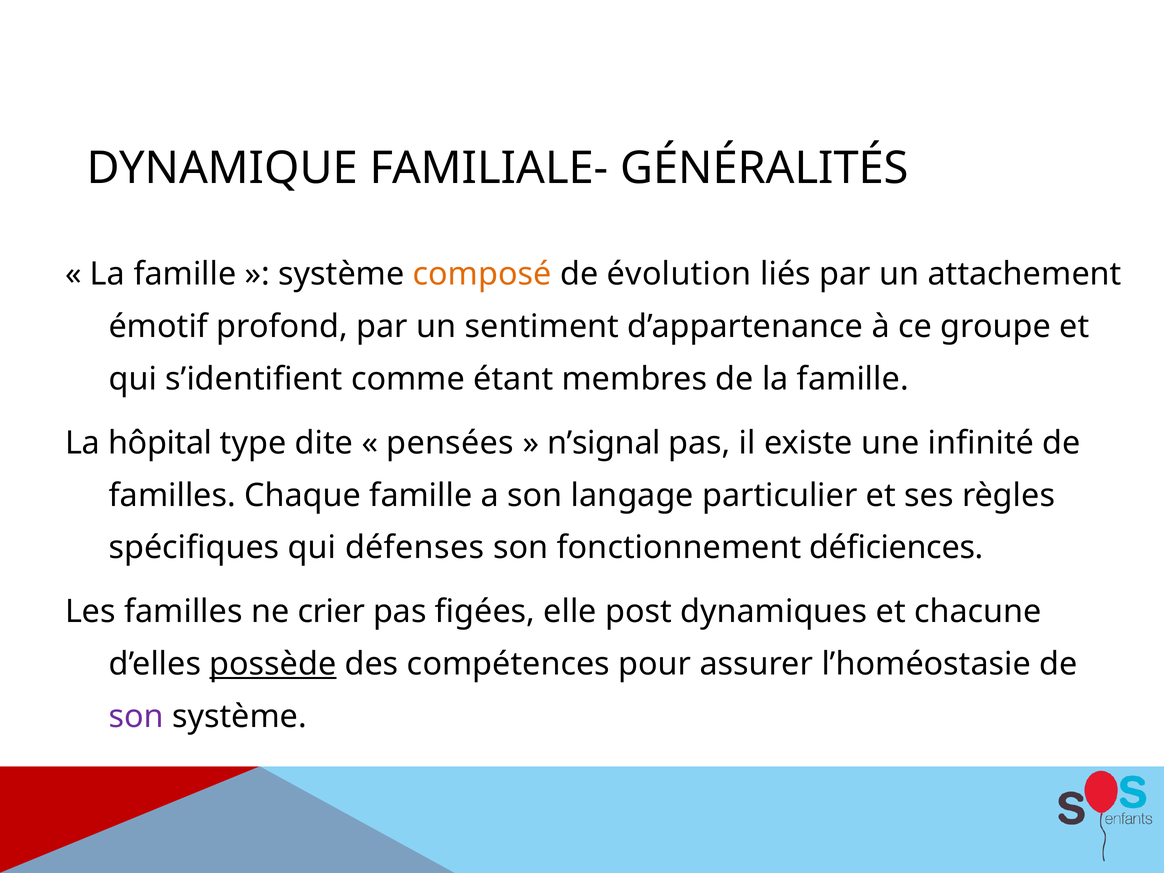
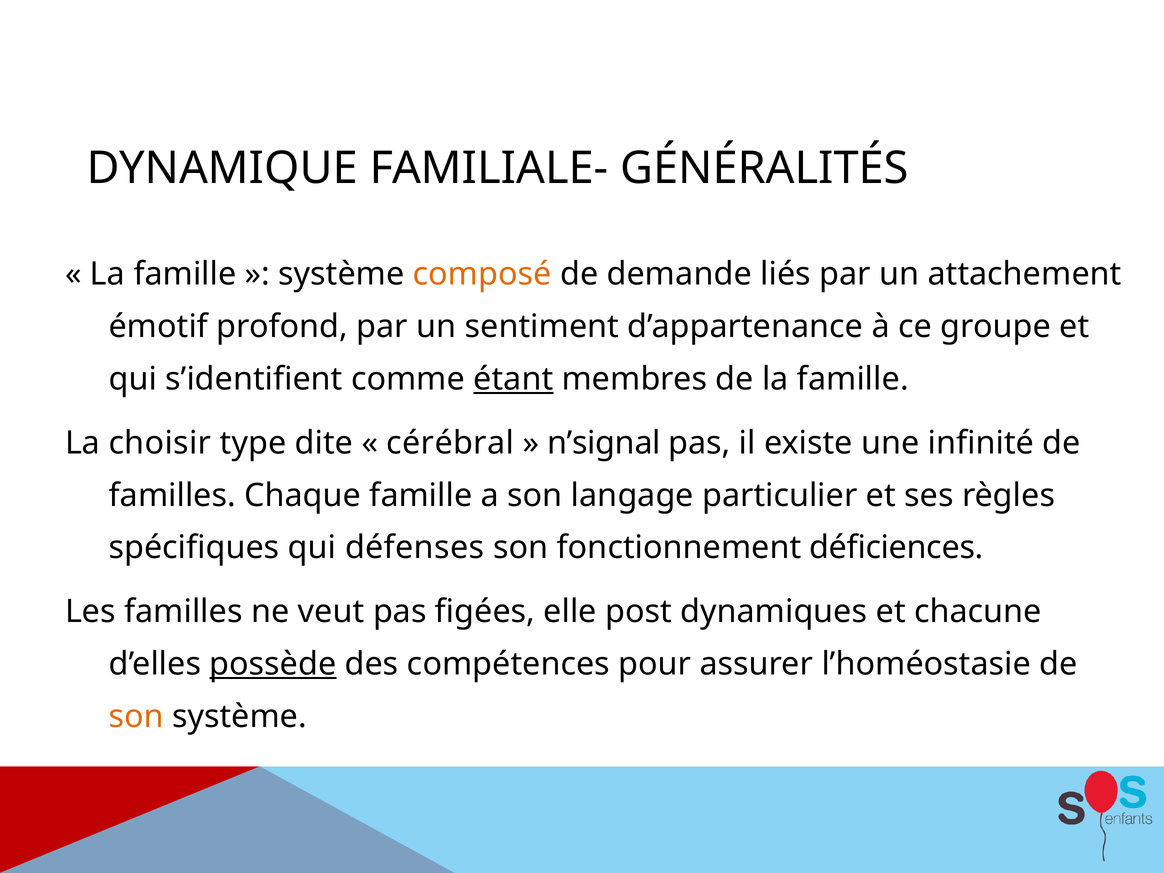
évolution: évolution -> demande (679, 274)
étant underline: none -> present (513, 379)
hôpital: hôpital -> choisir (160, 443)
pensées: pensées -> cérébral (450, 443)
crier: crier -> veut (331, 612)
son colour: purple -> orange (136, 716)
